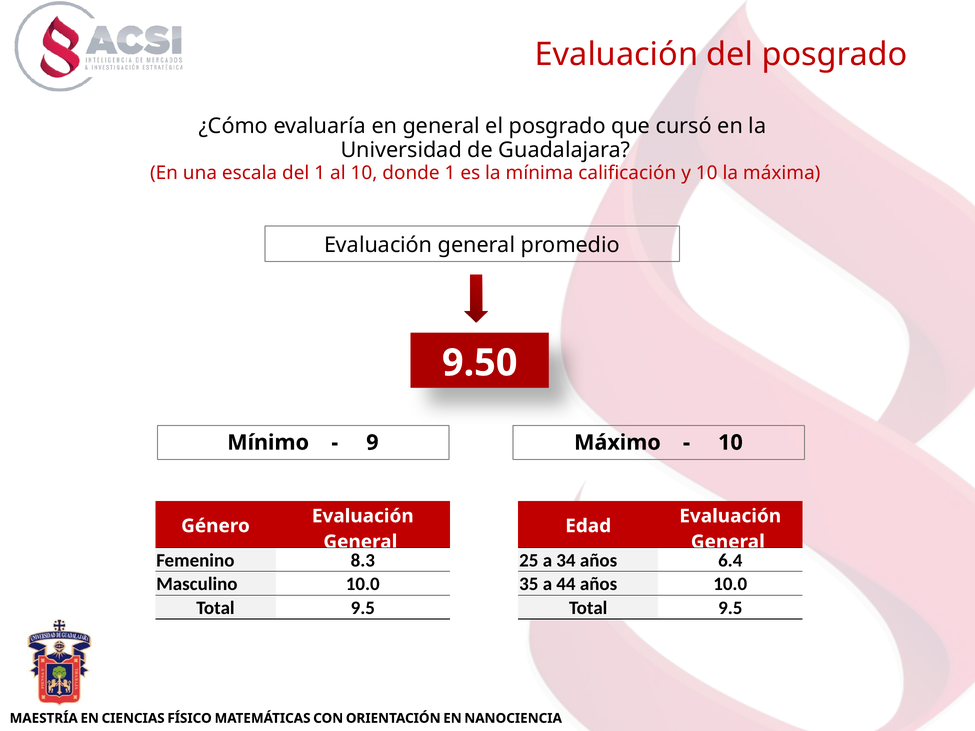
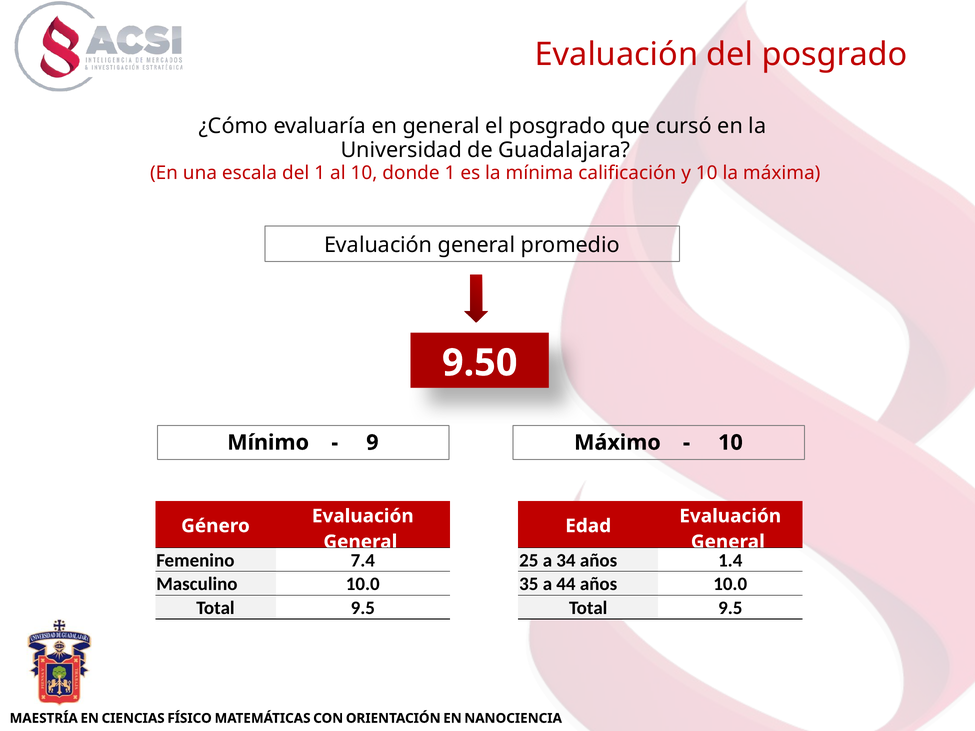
8.3: 8.3 -> 7.4 (363, 561)
6.4: 6.4 -> 1.4 (730, 561)
